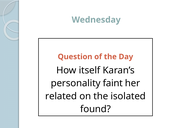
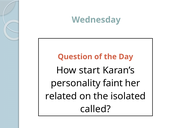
itself: itself -> start (89, 70)
found: found -> called (95, 109)
